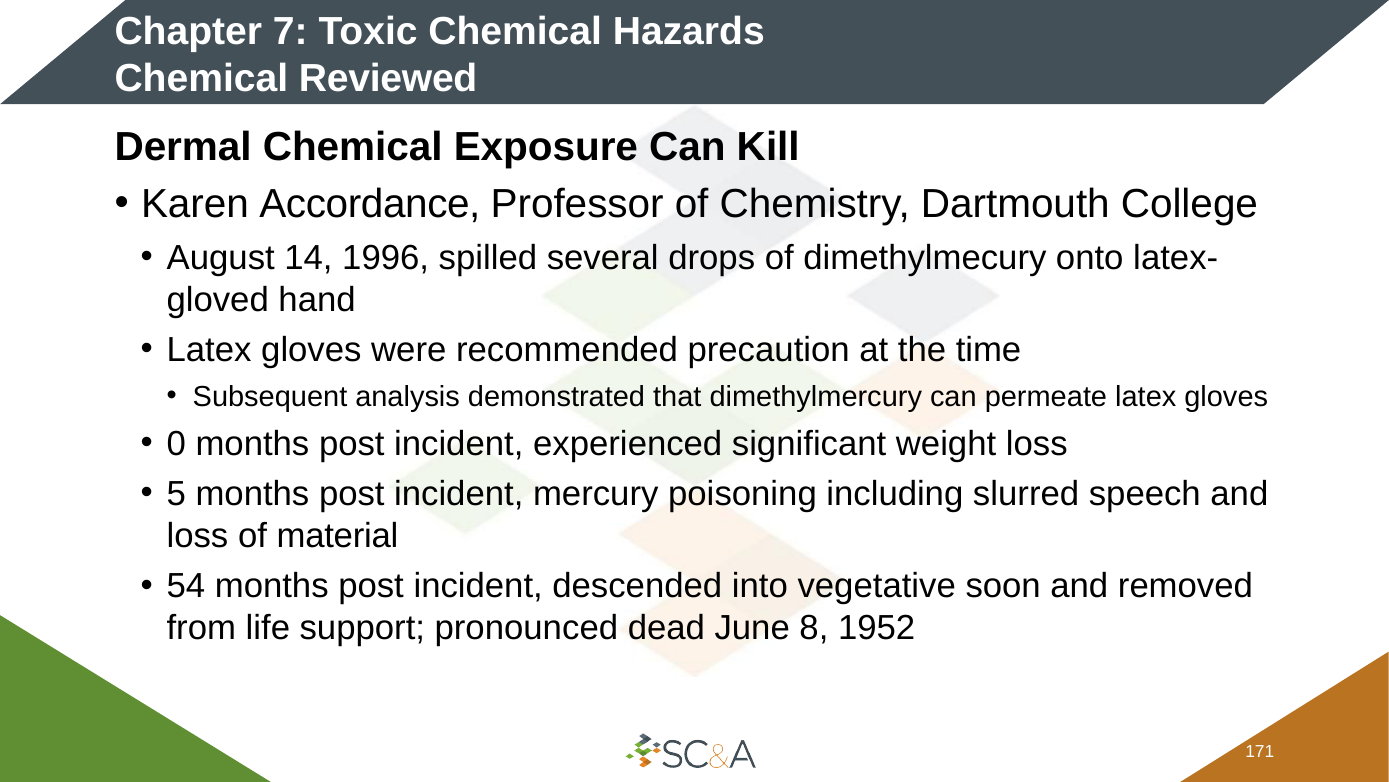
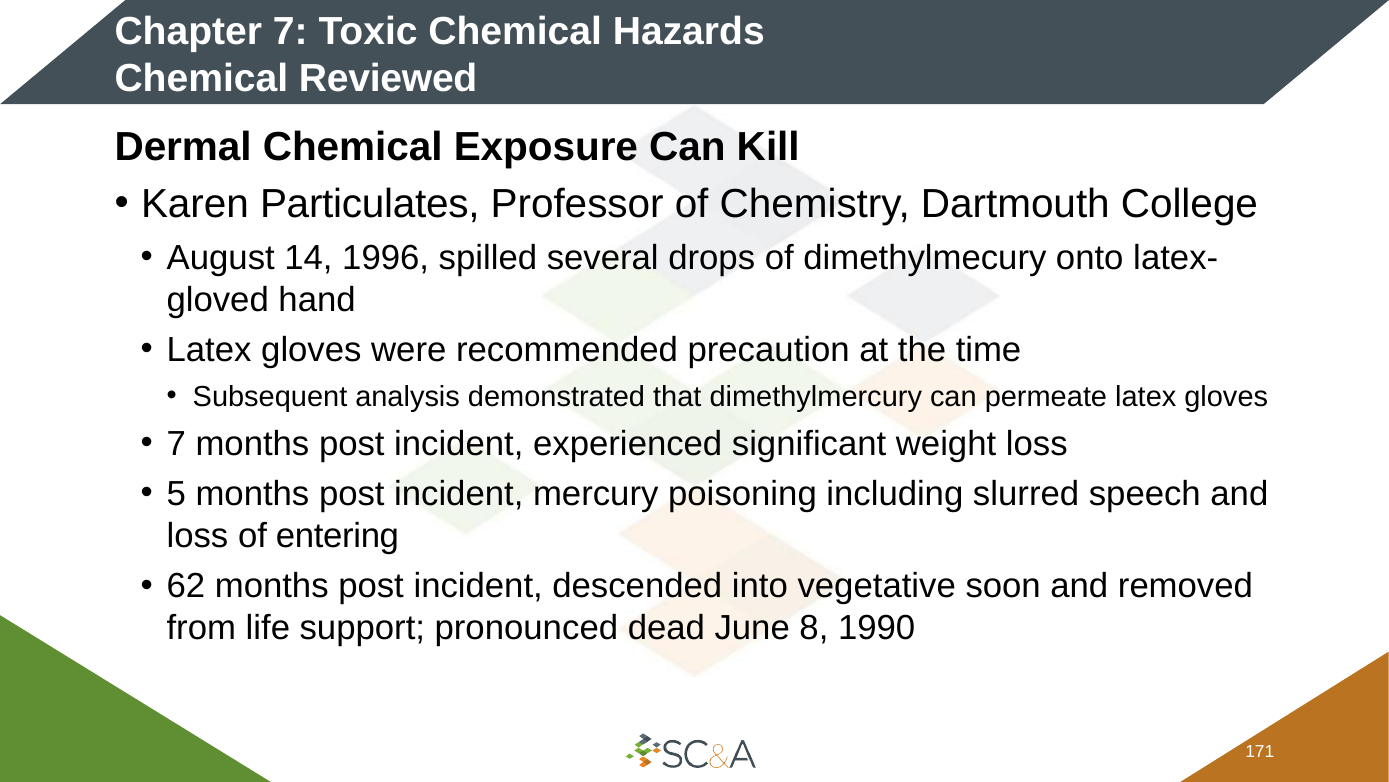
Accordance: Accordance -> Particulates (370, 204)
0: 0 -> 7 (176, 444)
material: material -> entering (338, 536)
54: 54 -> 62 (186, 586)
1952: 1952 -> 1990 (877, 628)
